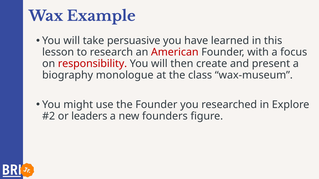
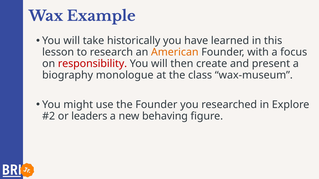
persuasive: persuasive -> historically (134, 41)
American colour: red -> orange (175, 52)
founders: founders -> behaving (165, 116)
